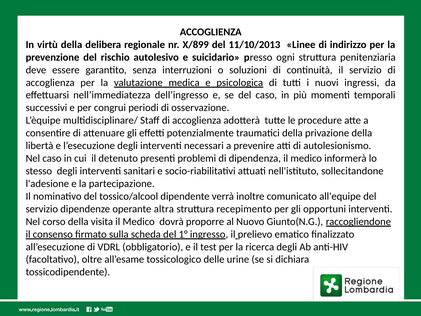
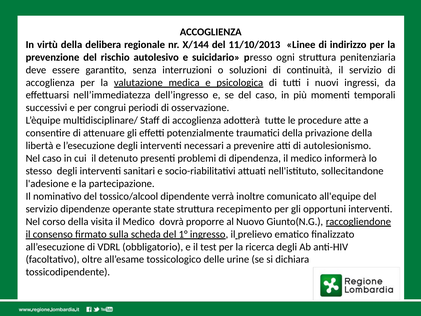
X/899: X/899 -> X/144 (196, 45)
altra: altra -> state (164, 209)
